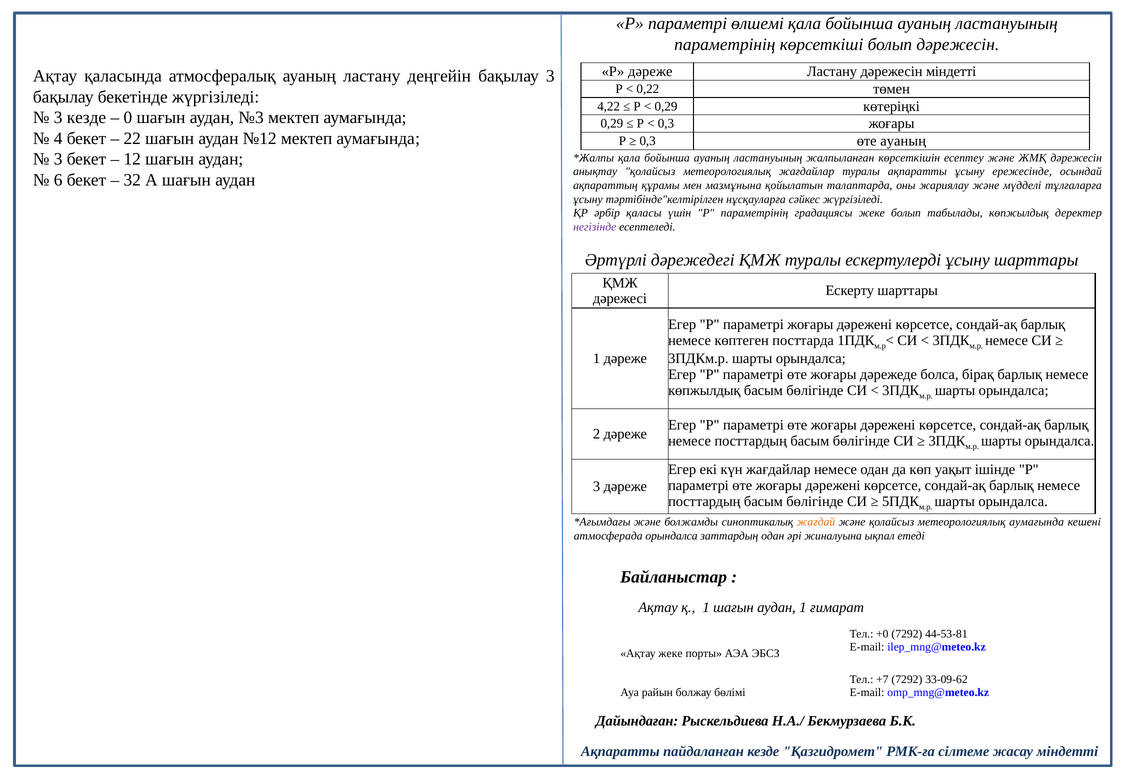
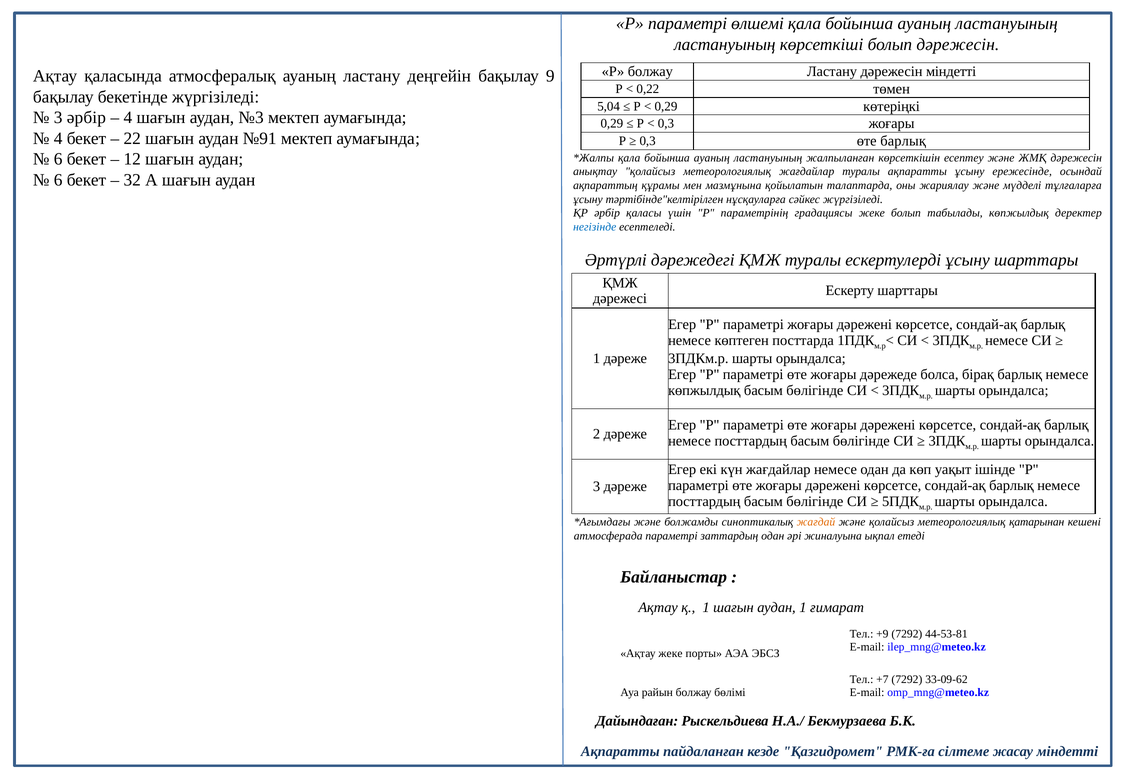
параметрінің: параметрінің -> ластануының (725, 44)
Р дәреже: дәреже -> болжау (650, 72)
бақылау 3: 3 -> 9 (550, 76)
4,22: 4,22 -> 5,04 (609, 106)
3 кезде: кезде -> әрбір (86, 118)
0: 0 -> 4 (128, 118)
№12: №12 -> №91 (260, 139)
өте ауаның: ауаның -> барлық (903, 141)
3: 3 -> 6 (58, 159)
негізінде colour: purple -> blue (595, 227)
метеорологиялық аумағында: аумағында -> қатарынан (1037, 523)
атмосферада орындалса: орындалса -> параметрі (672, 536)
+0: +0 -> +9 (882, 634)
